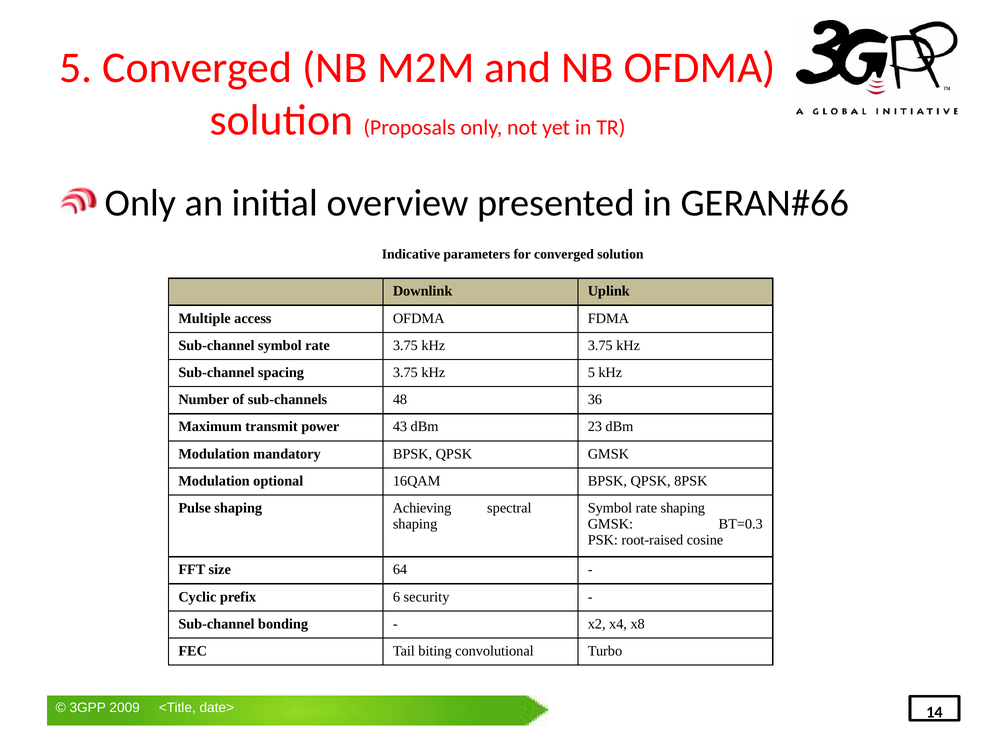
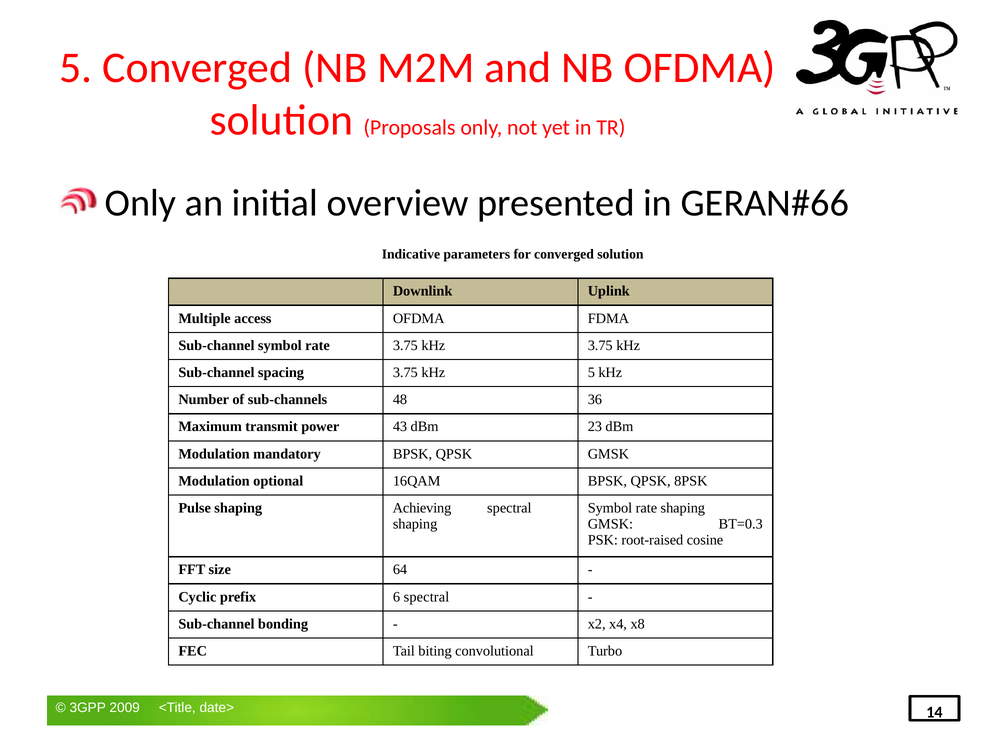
6 security: security -> spectral (426, 597)
